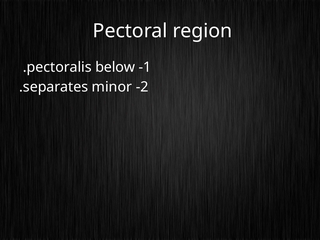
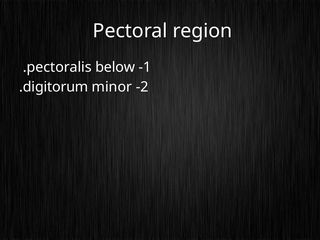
separates: separates -> digitorum (56, 87)
